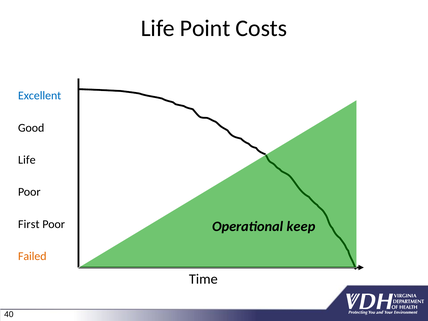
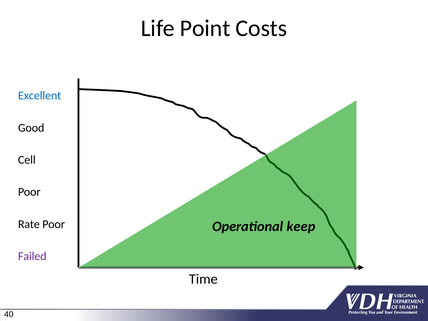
Life: Life -> Cell (27, 160)
First: First -> Rate (29, 224)
Failed colour: orange -> purple (32, 256)
